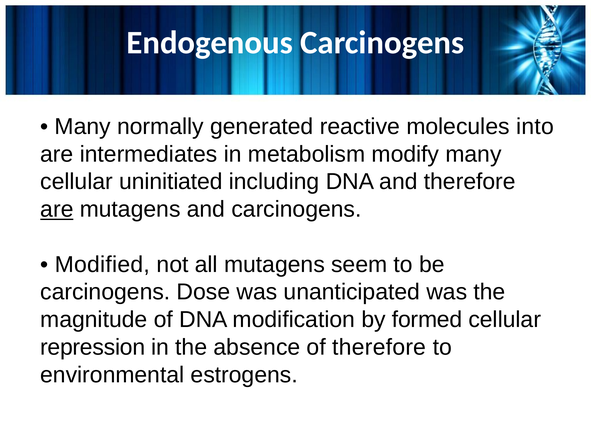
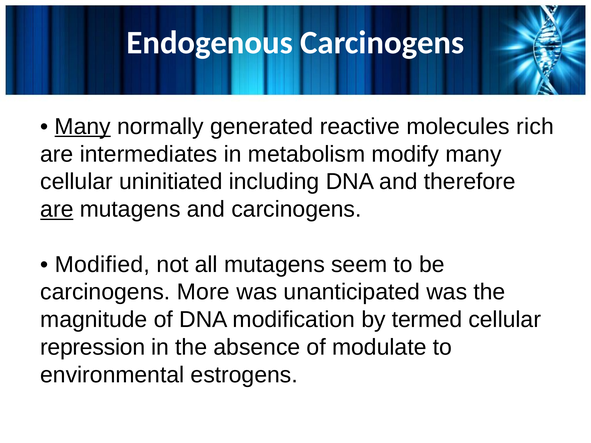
Many underline: none -> present (83, 127)
into: into -> rich (535, 127)
Dose: Dose -> More (203, 292)
formed: formed -> termed (427, 320)
of therefore: therefore -> modulate (379, 347)
